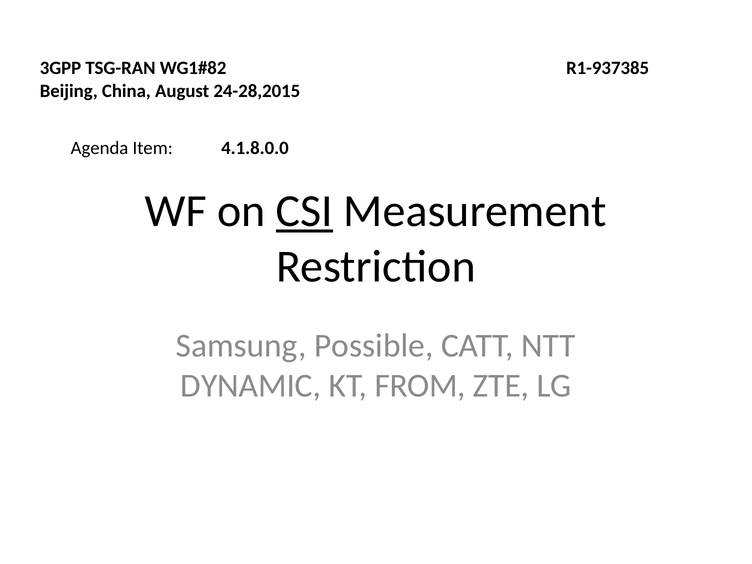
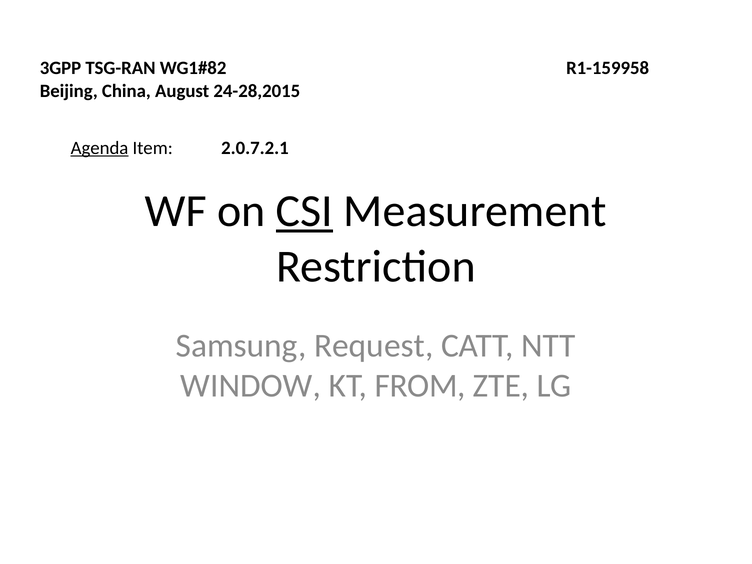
R1-937385: R1-937385 -> R1-159958 (608, 68)
Agenda underline: none -> present (100, 148)
4.1.8.0.0: 4.1.8.0.0 -> 2.0.7.2.1 (255, 148)
Possible: Possible -> Request (374, 346)
DYNAMIC: DYNAMIC -> WINDOW (251, 386)
